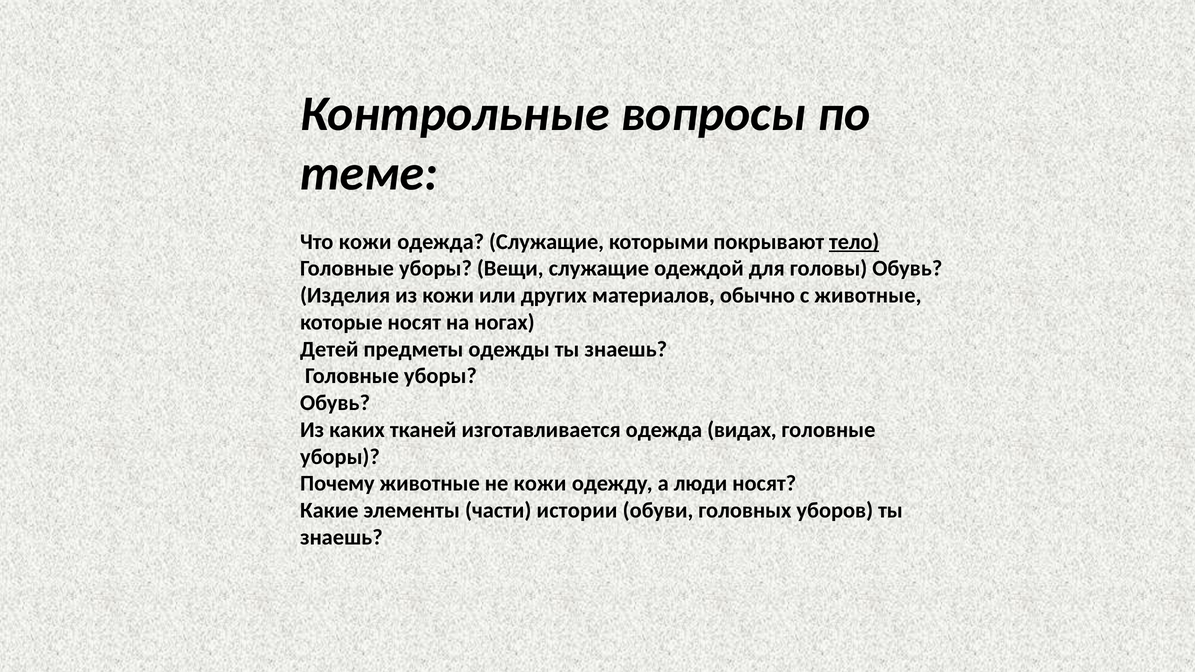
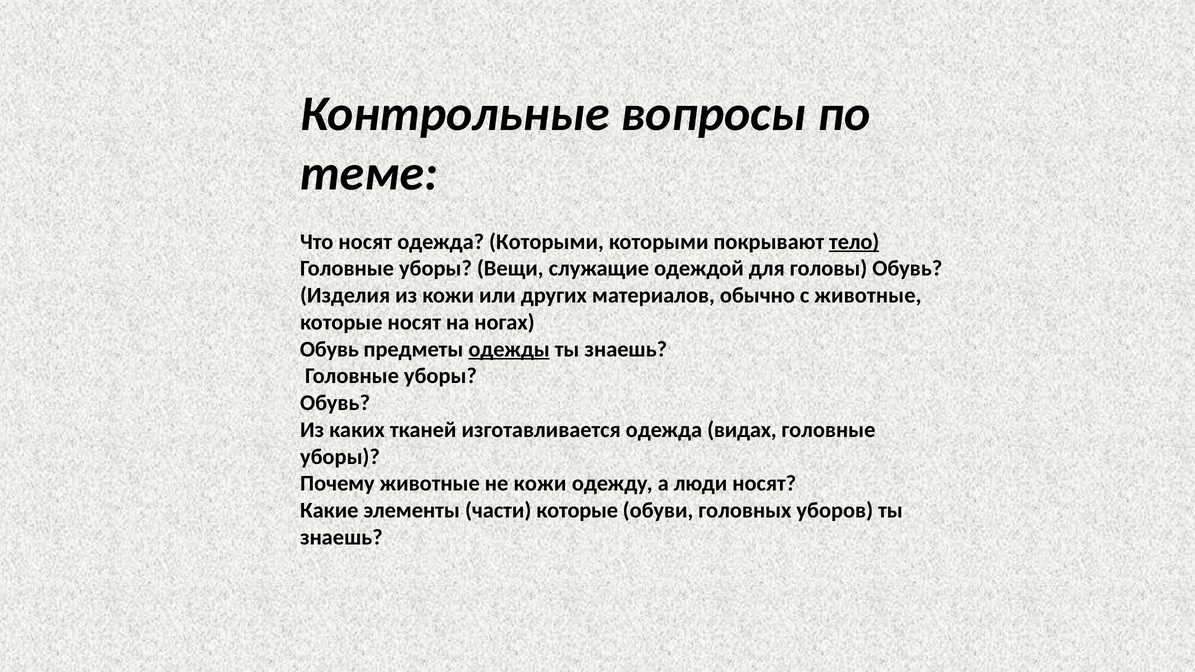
Что кожи: кожи -> носят (365, 242)
одежда Служащие: Служащие -> Которыми (546, 242)
Детей: Детей -> Обувь (329, 349)
одежды underline: none -> present (509, 349)
части истории: истории -> которые (577, 511)
